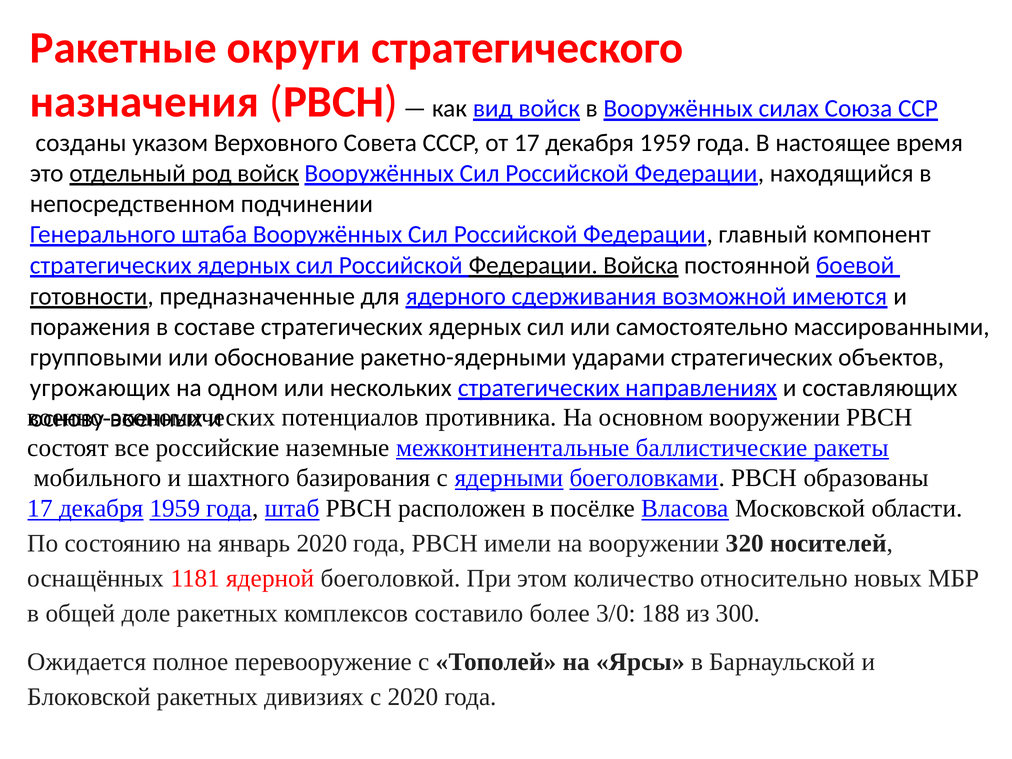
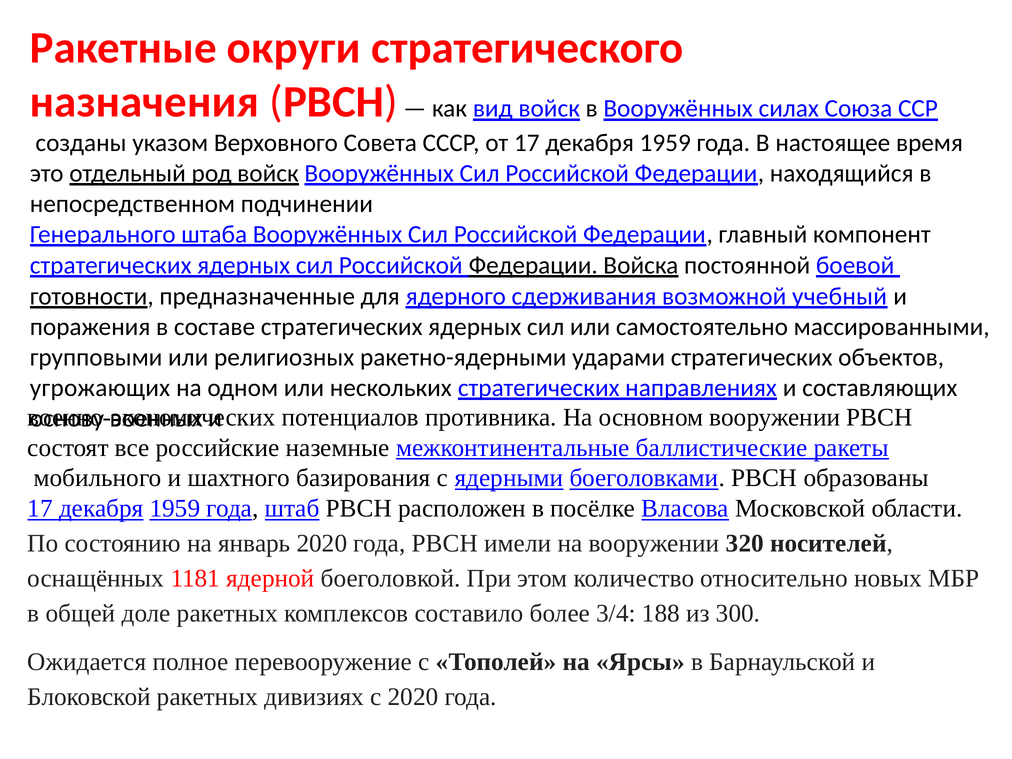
имеются: имеются -> учебный (839, 296)
обоснование: обоснование -> религиозных (284, 357)
3/0: 3/0 -> 3/4 (616, 613)
